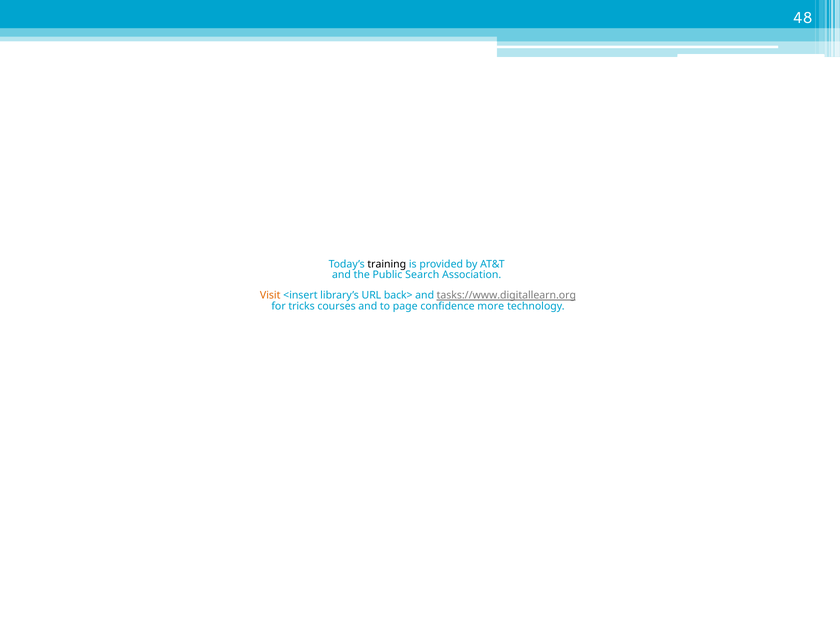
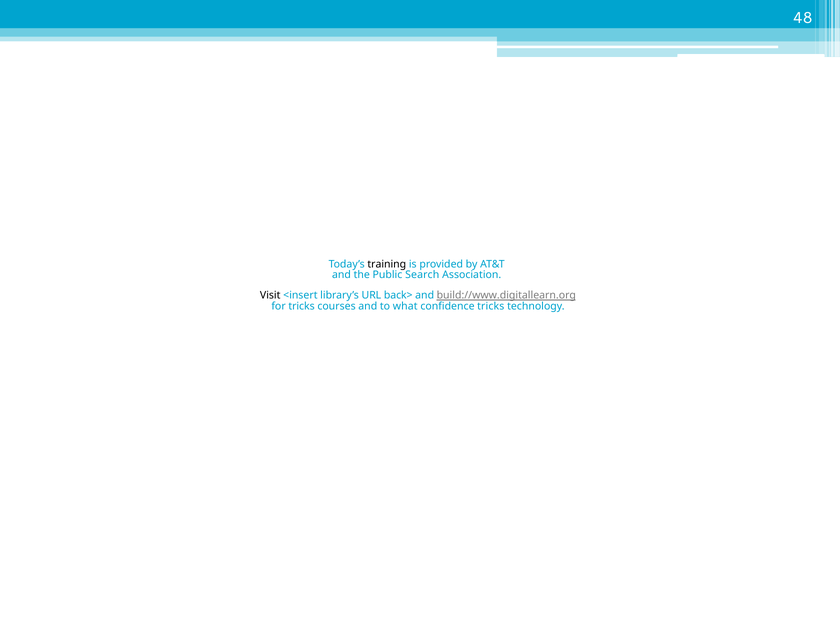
Visit colour: orange -> black (270, 295)
tasks://www.digitallearn.org: tasks://www.digitallearn.org -> build://www.digitallearn.org (506, 295)
page: page -> what (405, 306)
confidence more: more -> tricks (491, 306)
